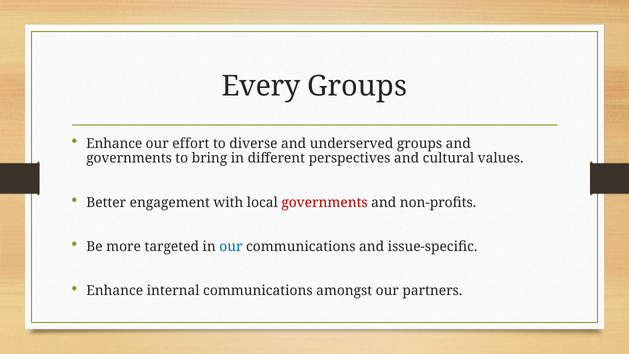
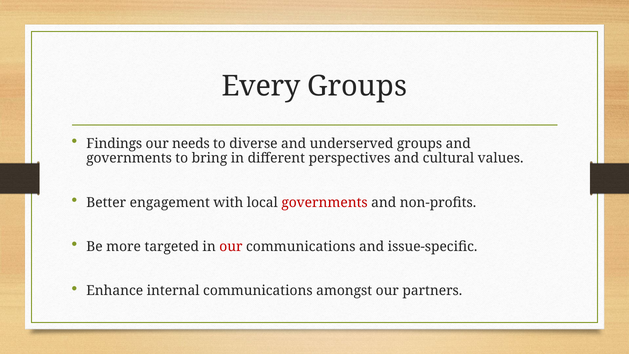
Enhance: Enhance -> Findings (114, 144)
effort: effort -> needs (191, 144)
our colour: blue -> red (231, 247)
